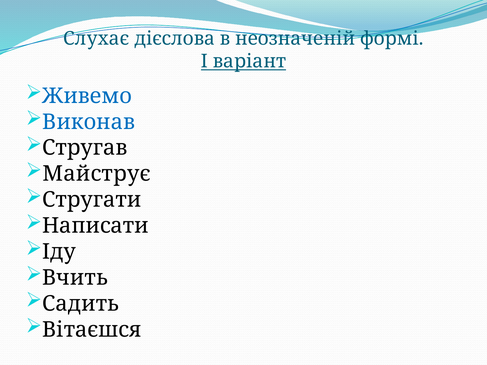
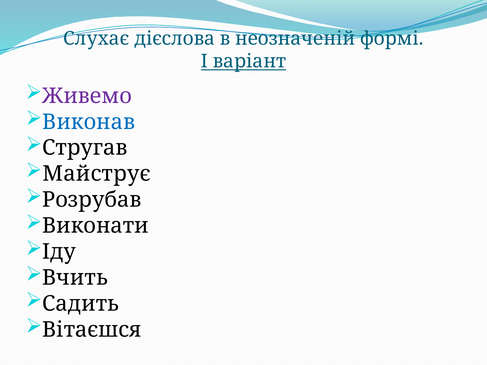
Живемо colour: blue -> purple (87, 96)
Стругати: Стругати -> Розрубав (92, 200)
Написати: Написати -> Виконати (95, 226)
